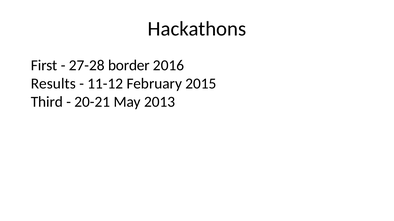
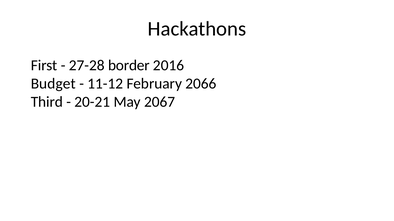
Results: Results -> Budget (53, 84)
2015: 2015 -> 2066 (201, 84)
2013: 2013 -> 2067 (160, 102)
